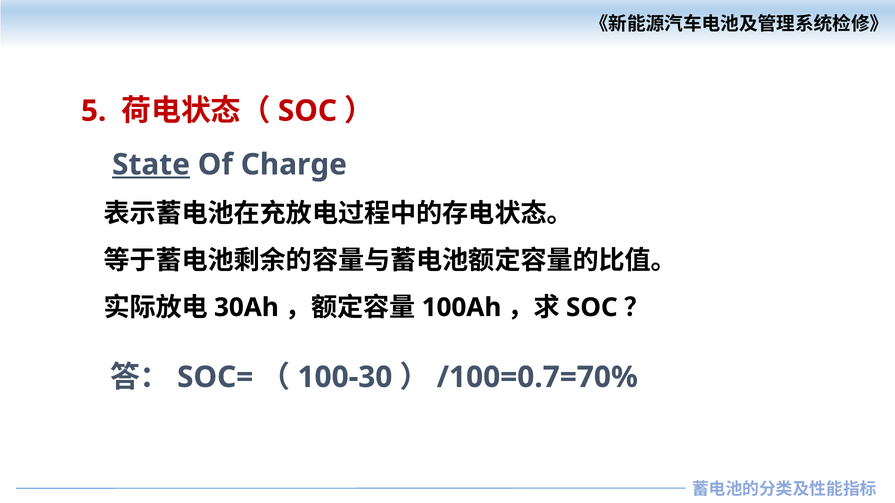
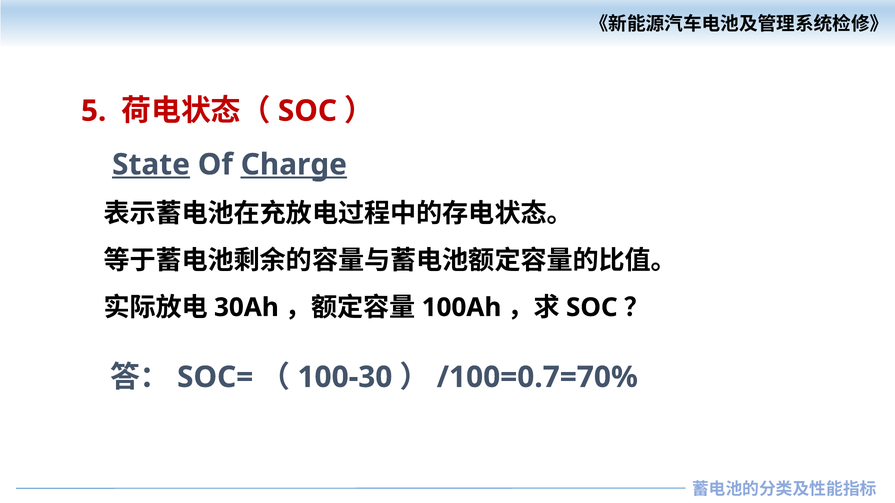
Charge underline: none -> present (294, 165)
